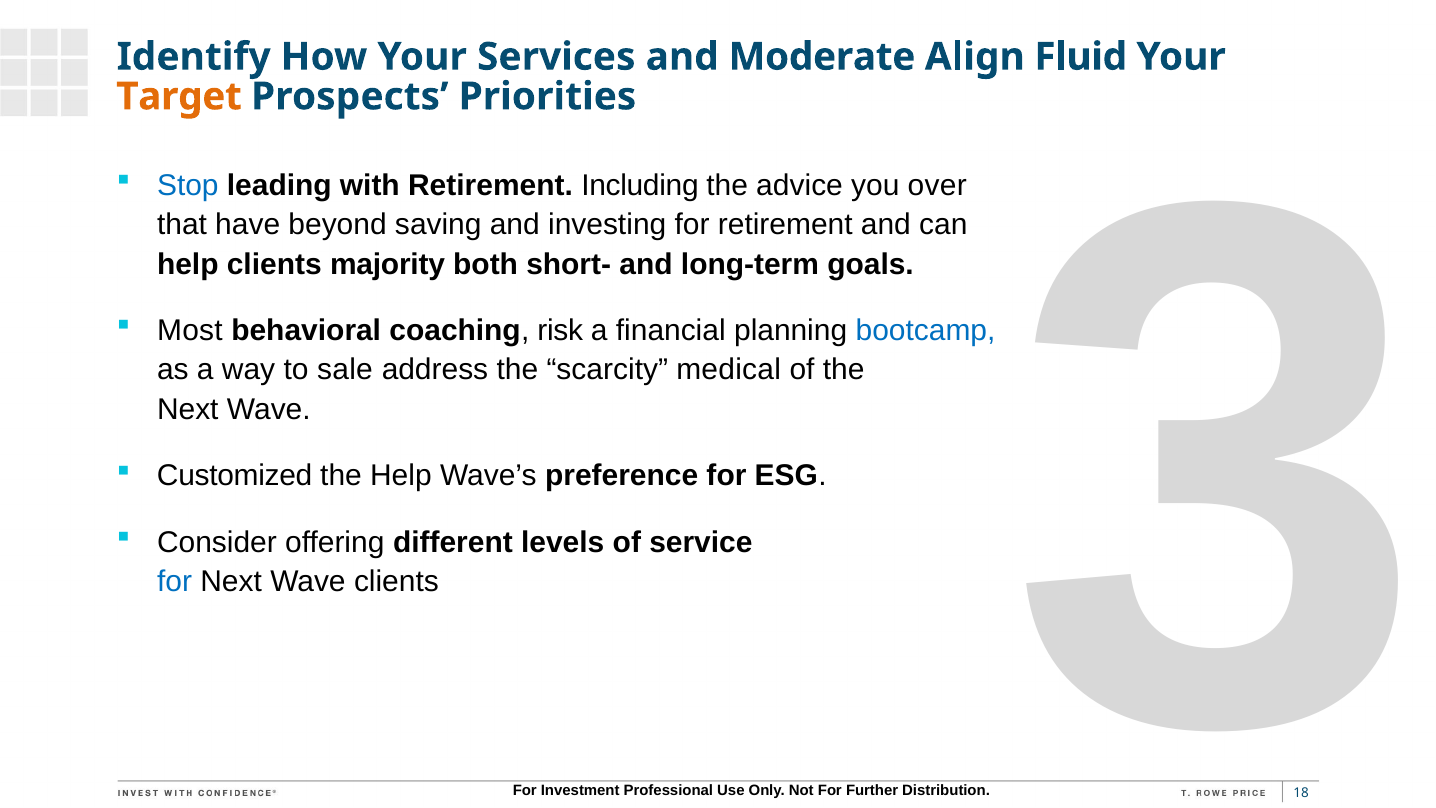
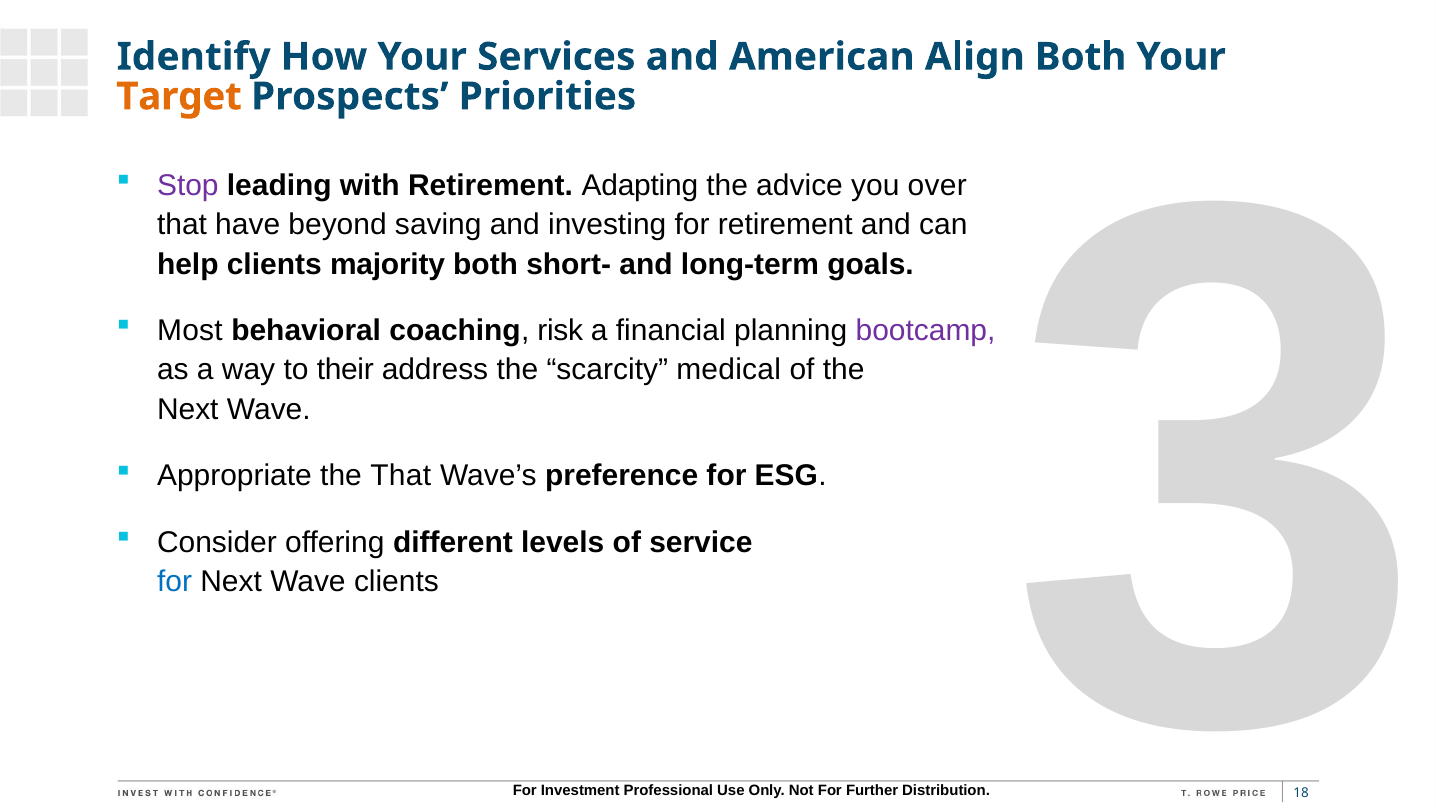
Moderate: Moderate -> American (822, 57)
Align Fluid: Fluid -> Both (1081, 57)
Stop colour: blue -> purple (188, 185)
Including: Including -> Adapting (640, 185)
bootcamp colour: blue -> purple (926, 331)
sale: sale -> their (345, 370)
Customized: Customized -> Appropriate (234, 476)
the Help: Help -> That (401, 476)
